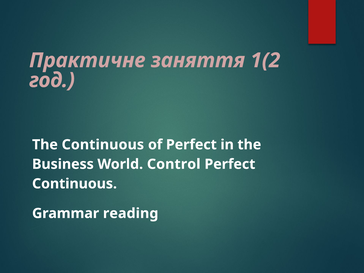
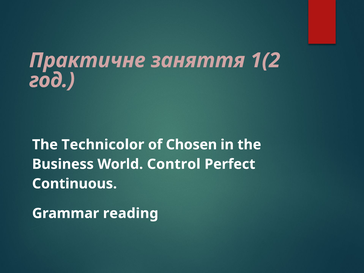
The Continuous: Continuous -> Technicolor (103, 145)
of Perfect: Perfect -> Chosen (191, 145)
